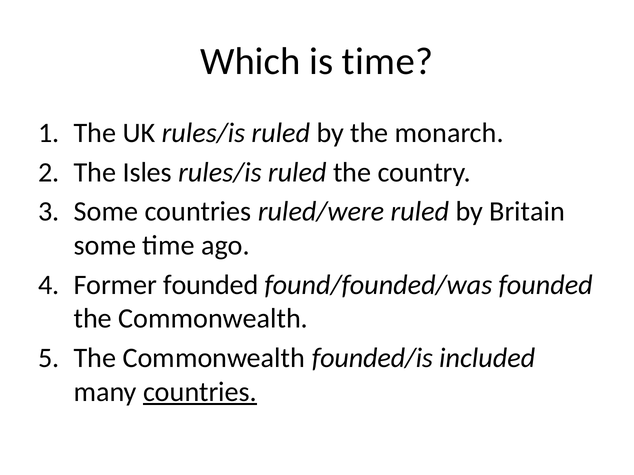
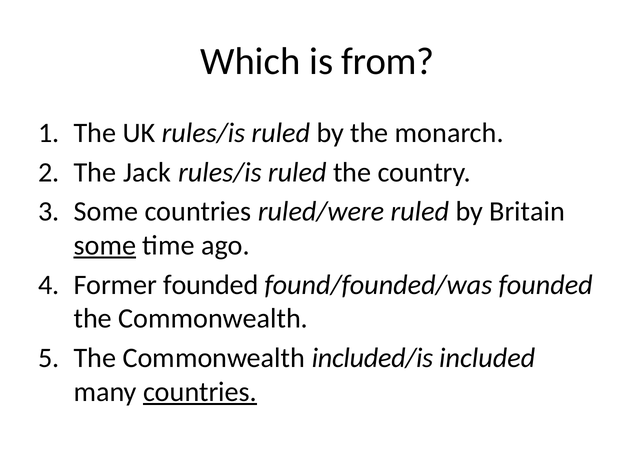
is time: time -> from (388, 61)
Isles: Isles -> Jack (147, 172)
some underline: none -> present (105, 246)
founded/is: founded/is -> included/is (372, 358)
